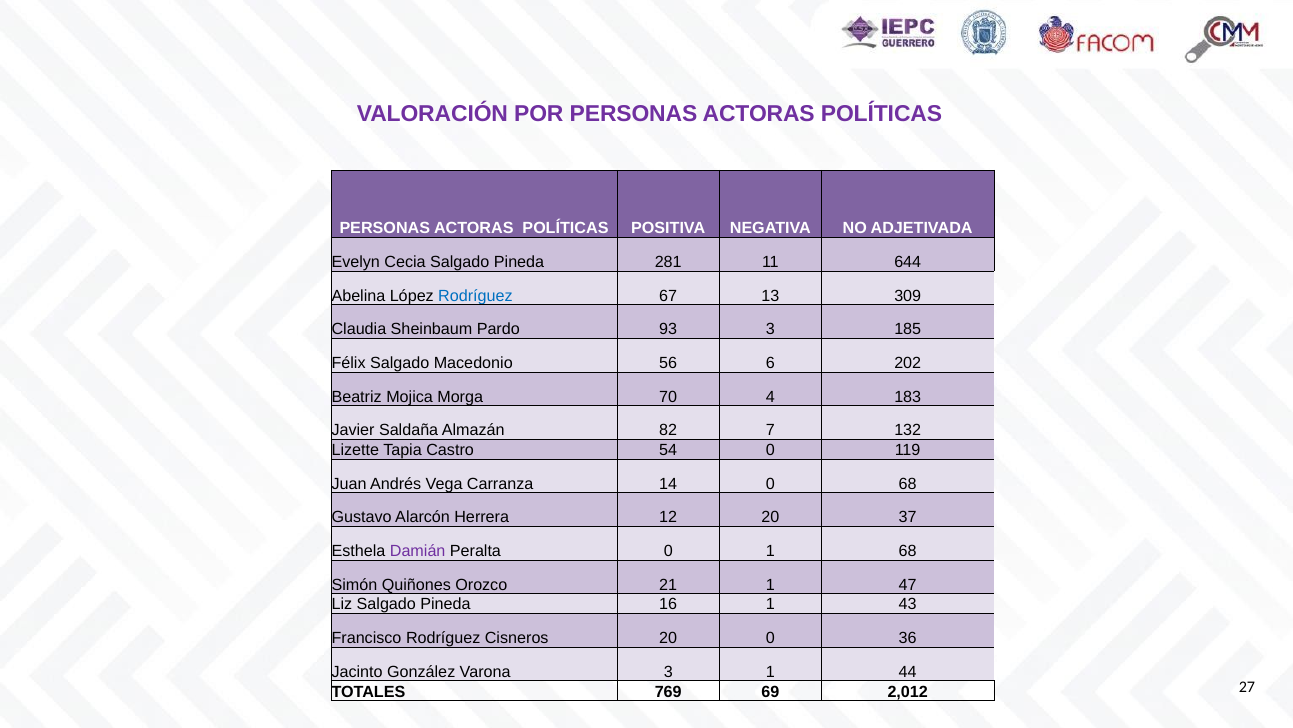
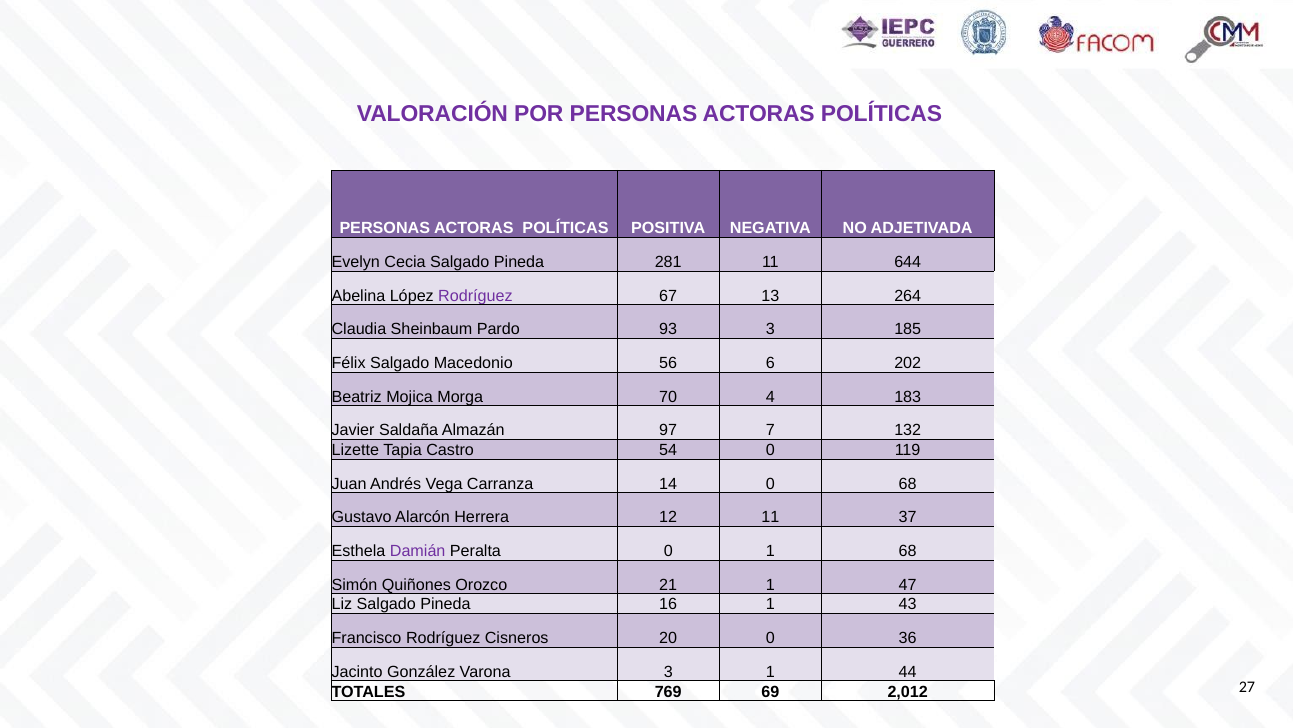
Rodríguez colour: blue -> purple (475, 295)
309: 309 -> 264 (908, 295)
82: 82 -> 97 (668, 430)
12 20: 20 -> 11 (770, 517)
